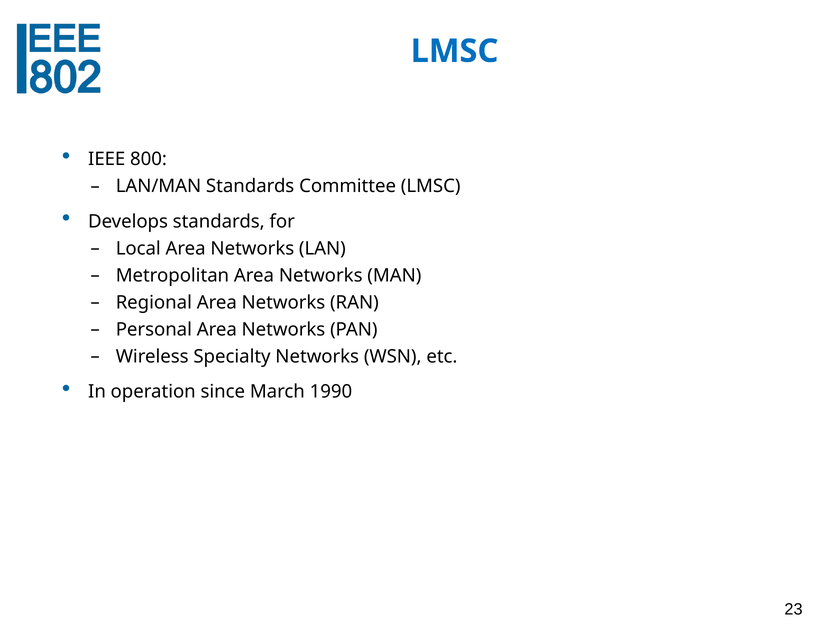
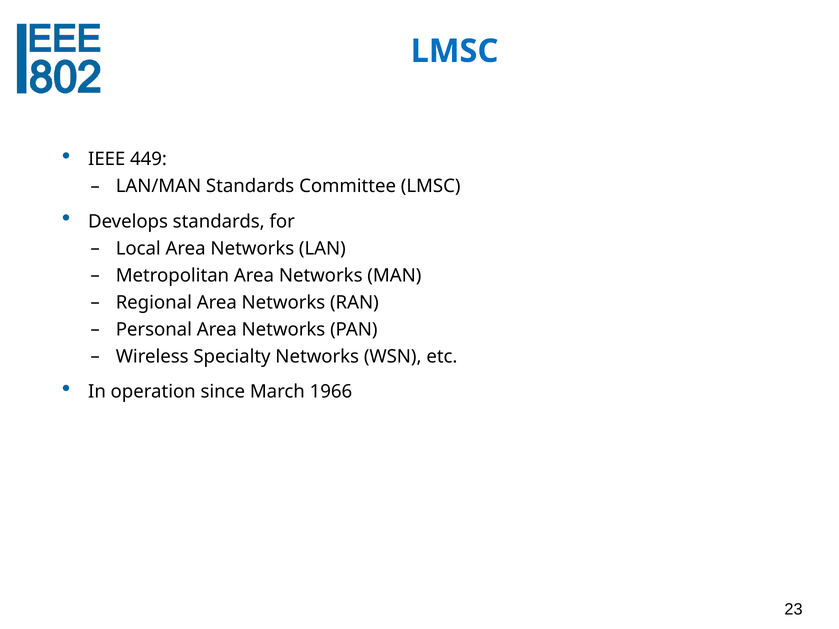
800: 800 -> 449 (149, 159)
1990: 1990 -> 1966 (331, 392)
